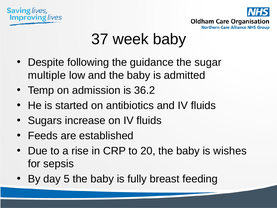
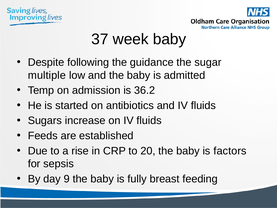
wishes: wishes -> factors (230, 151)
5: 5 -> 9 (67, 179)
